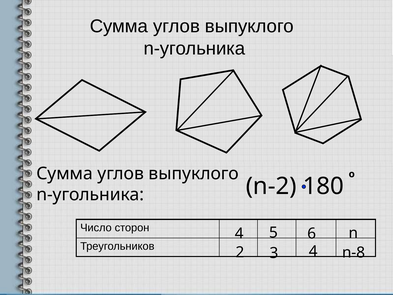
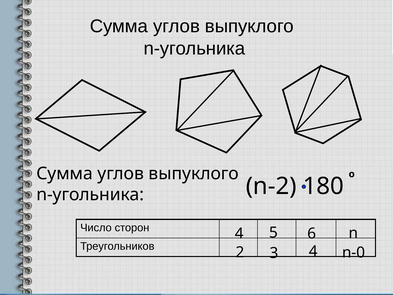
n-8: n-8 -> n-0 (354, 252)
